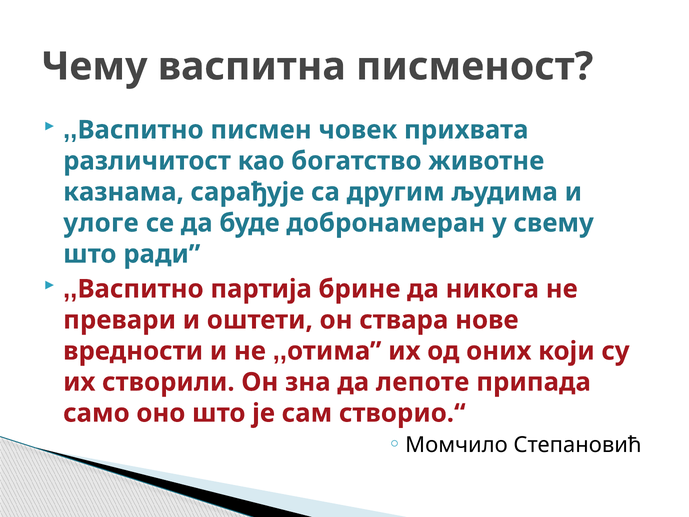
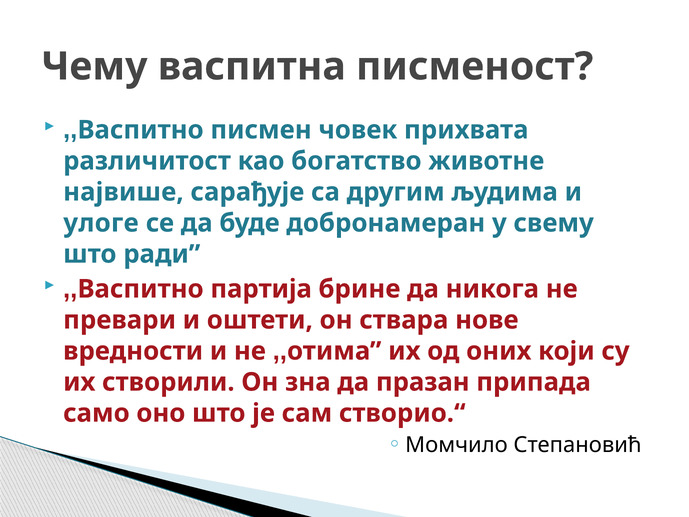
казнама: казнама -> највише (123, 192)
лепоте: лепоте -> празан (423, 382)
